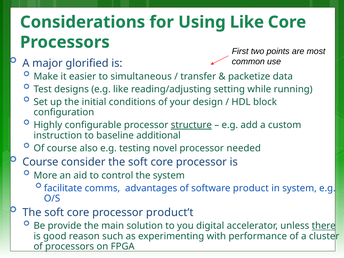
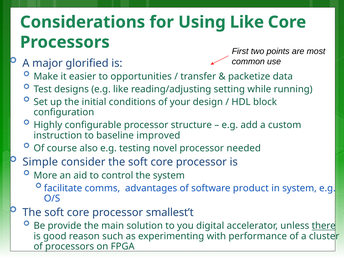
simultaneous: simultaneous -> opportunities (141, 77)
structure underline: present -> none (191, 125)
additional: additional -> improved (158, 135)
Course: Course -> Simple (40, 162)
product’t: product’t -> smallest’t (170, 213)
